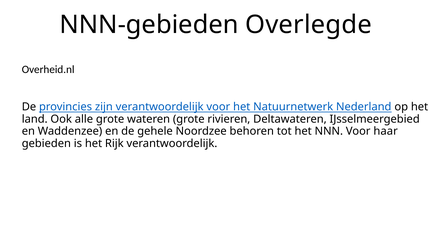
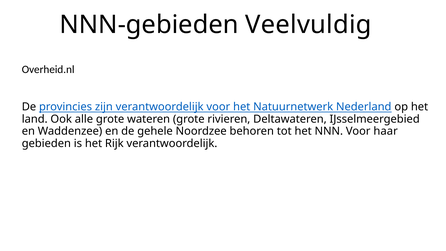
Overlegde: Overlegde -> Veelvuldig (308, 25)
